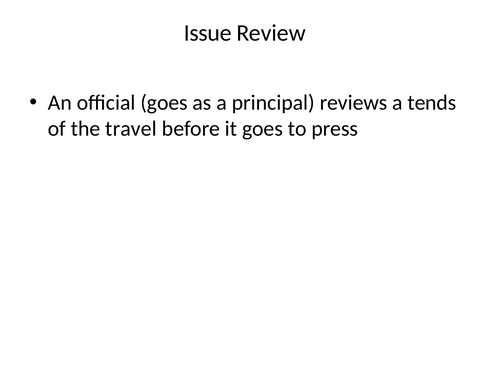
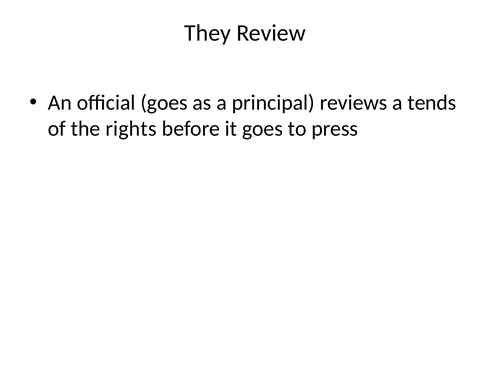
Issue: Issue -> They (208, 33)
travel: travel -> rights (131, 129)
